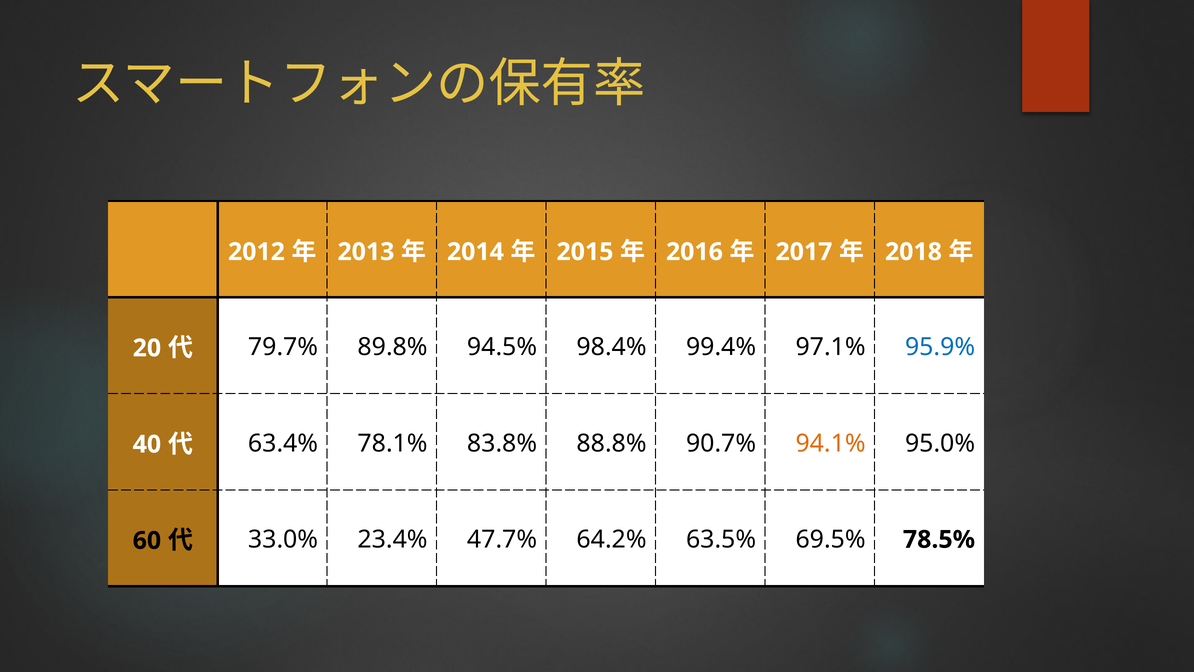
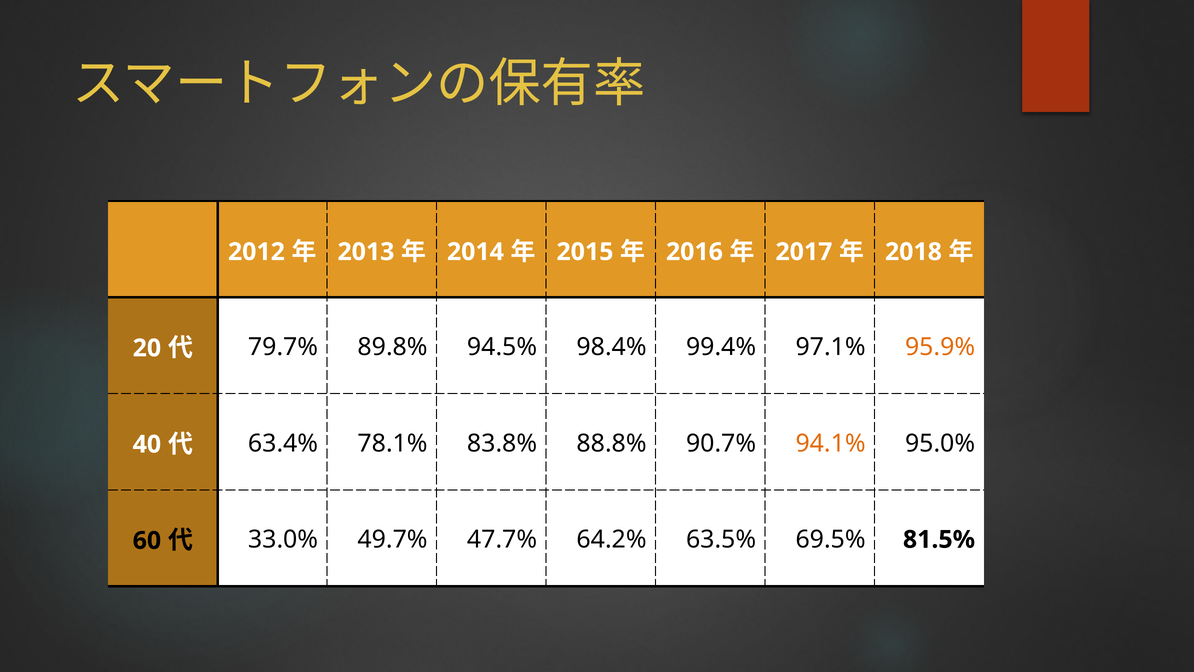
95.9% colour: blue -> orange (940, 347)
23.4%: 23.4% -> 49.7% (393, 539)
78.5%: 78.5% -> 81.5% (939, 539)
